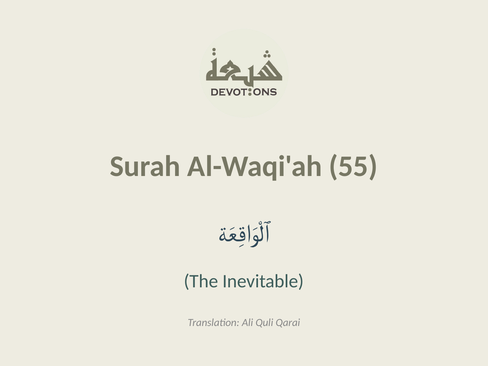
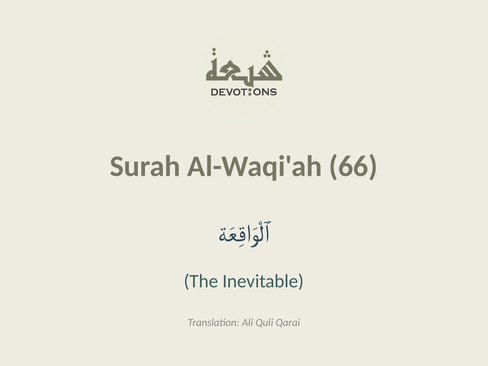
55: 55 -> 66 (353, 166)
